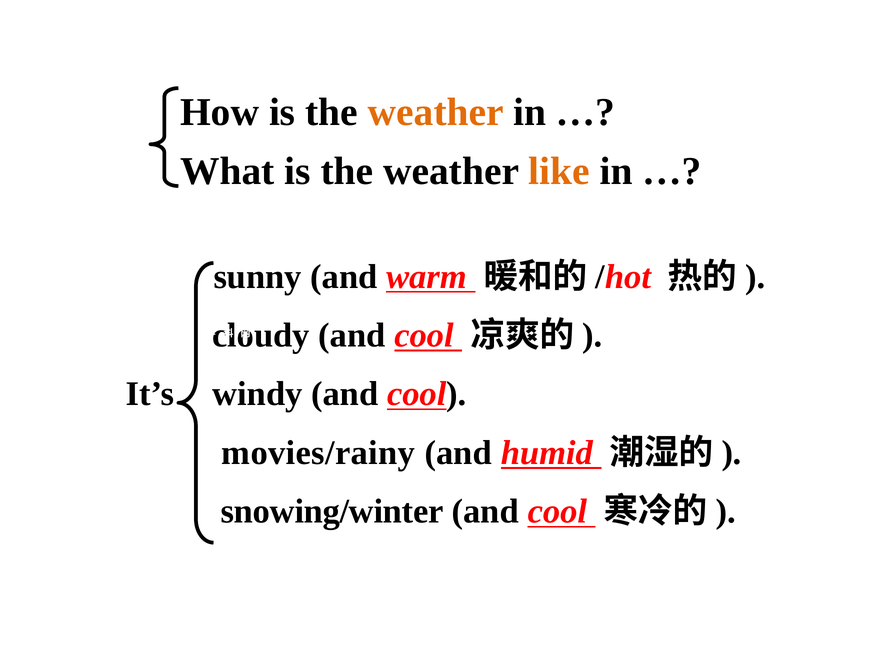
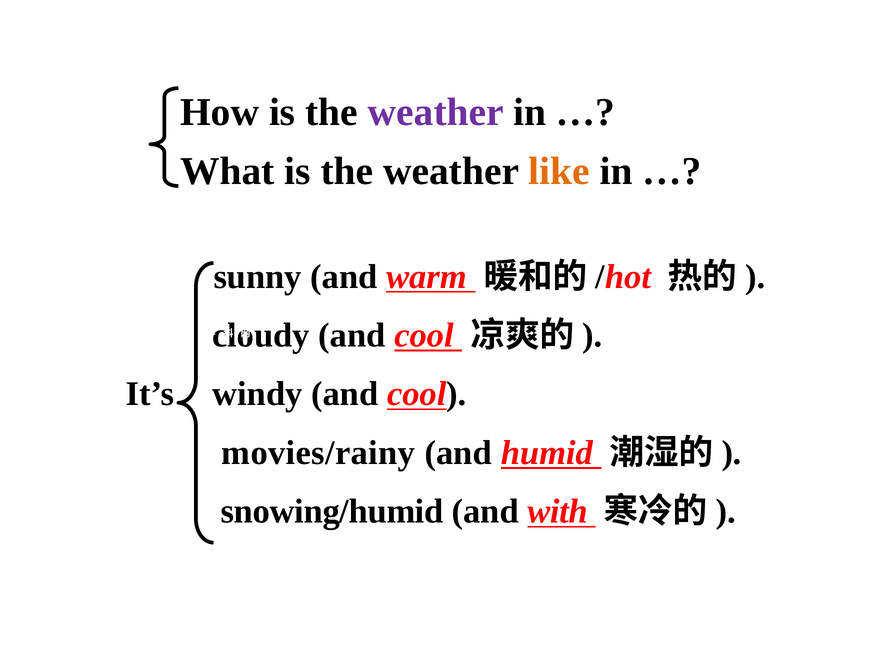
weather colour: orange -> purple (436, 112)
snowing/winter: snowing/winter -> snowing/humid (332, 512)
cool: cool -> with (557, 512)
